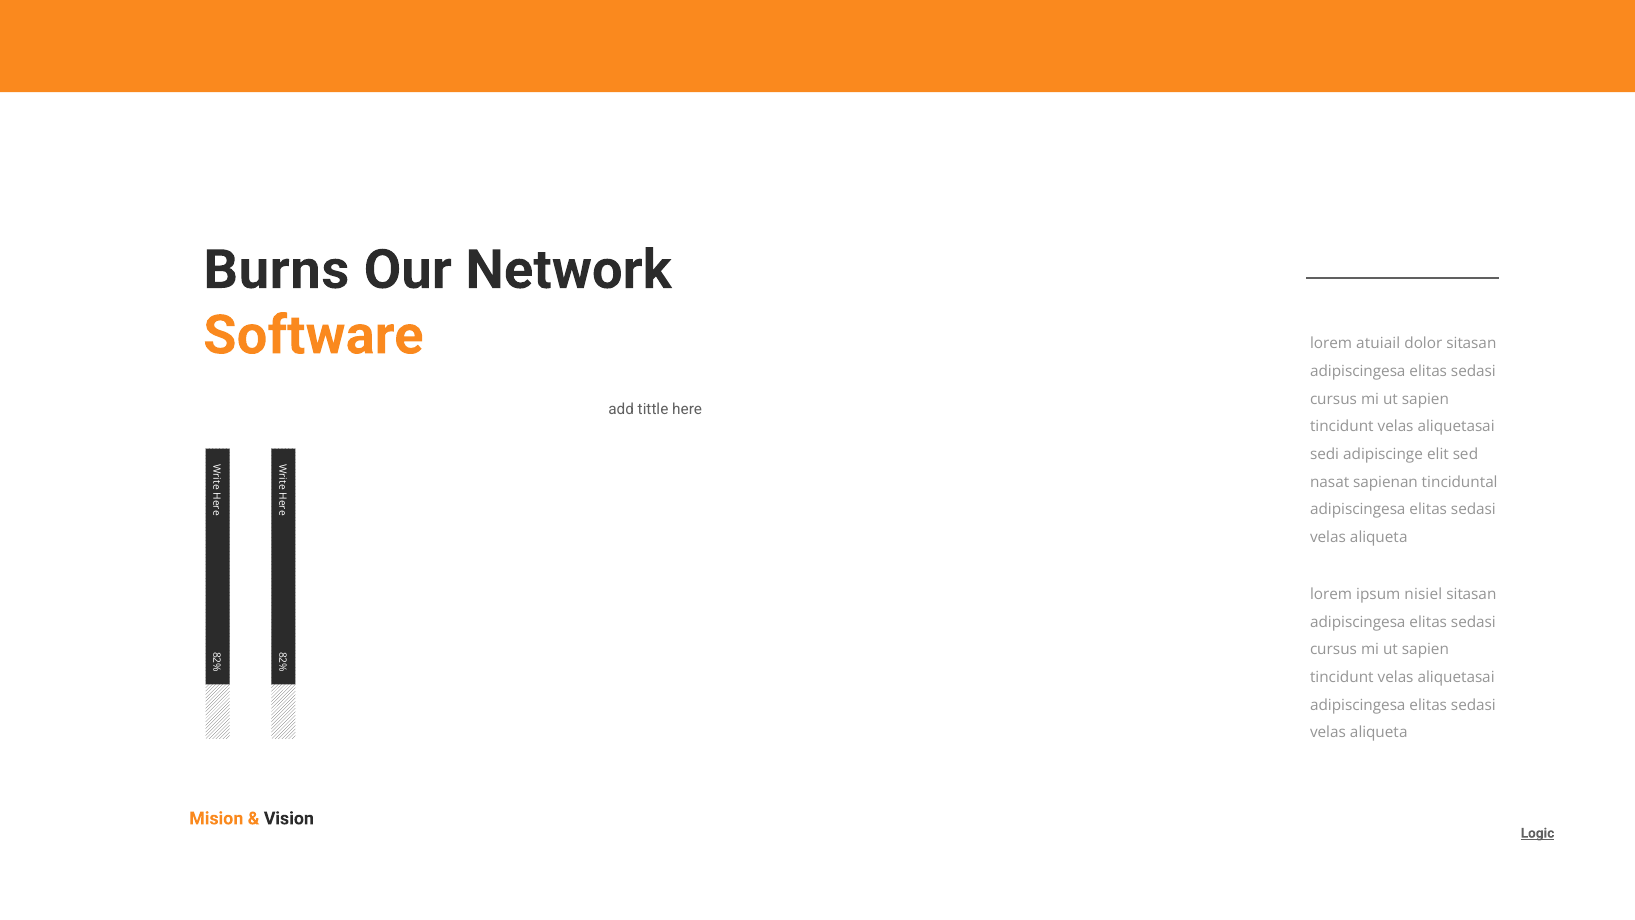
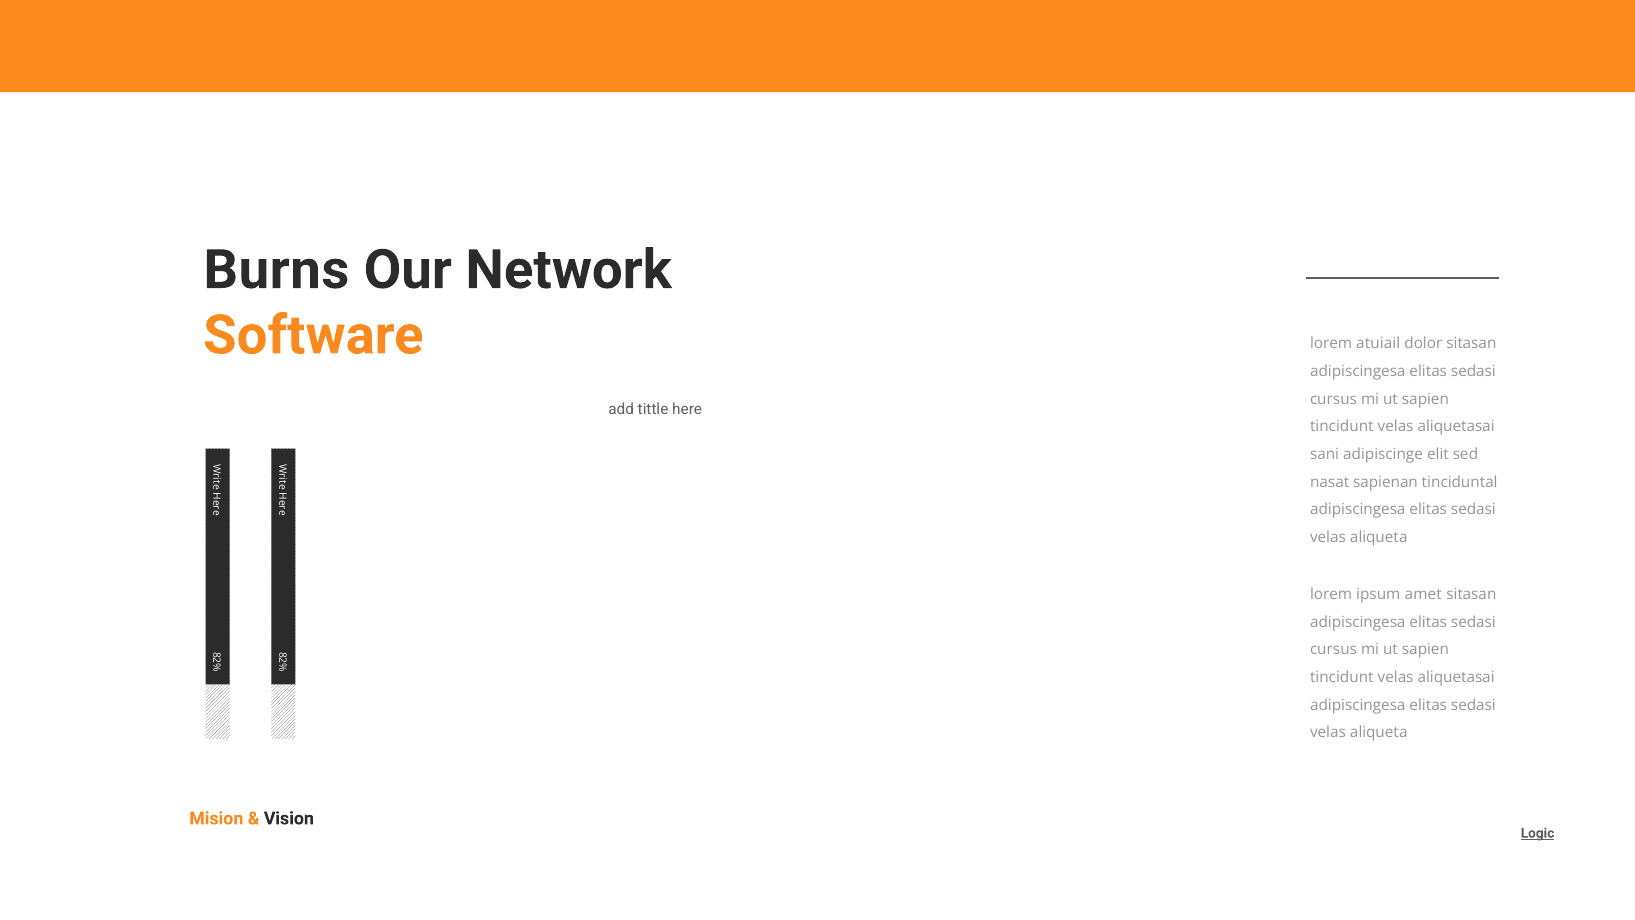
sedi: sedi -> sani (1325, 454)
nisiel: nisiel -> amet (1423, 594)
